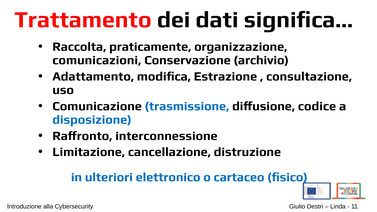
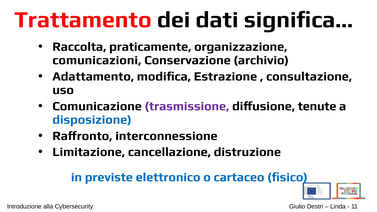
trasmissione colour: blue -> purple (187, 106)
codice: codice -> tenute (317, 106)
ulteriori: ulteriori -> previste (109, 177)
